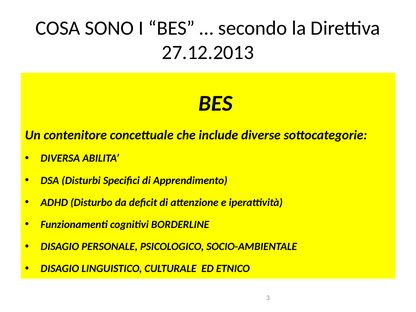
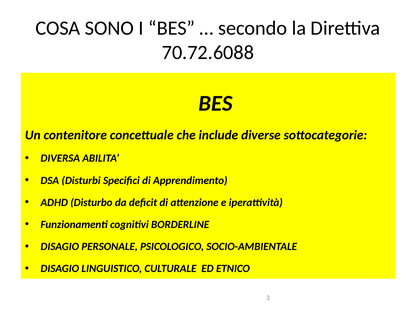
27.12.2013: 27.12.2013 -> 70.72.6088 (208, 52)
